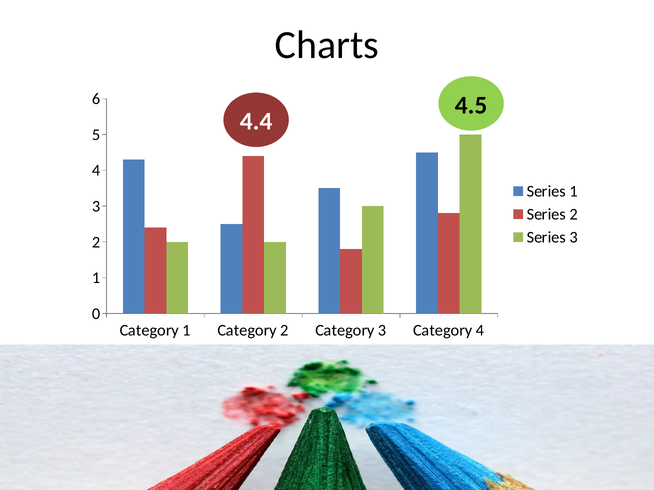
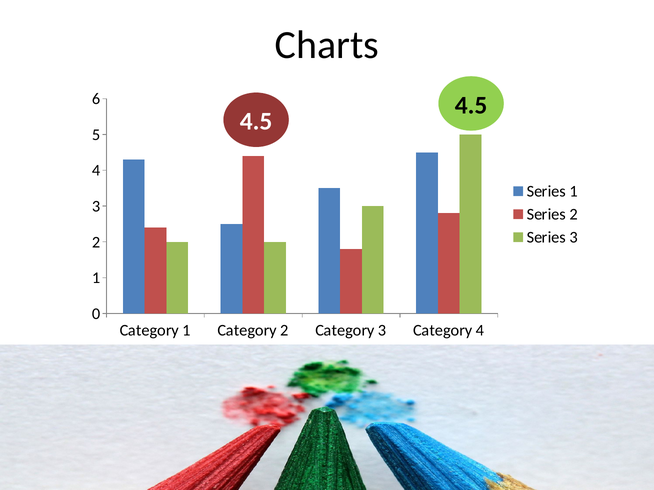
4.4: 4.4 -> 4.5 (256, 122)
